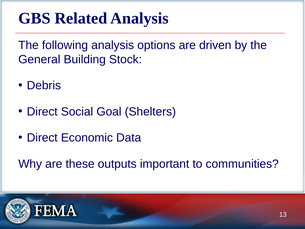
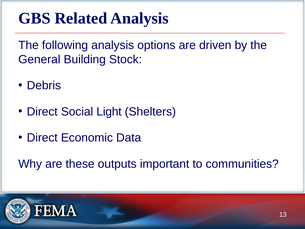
Goal: Goal -> Light (109, 112)
